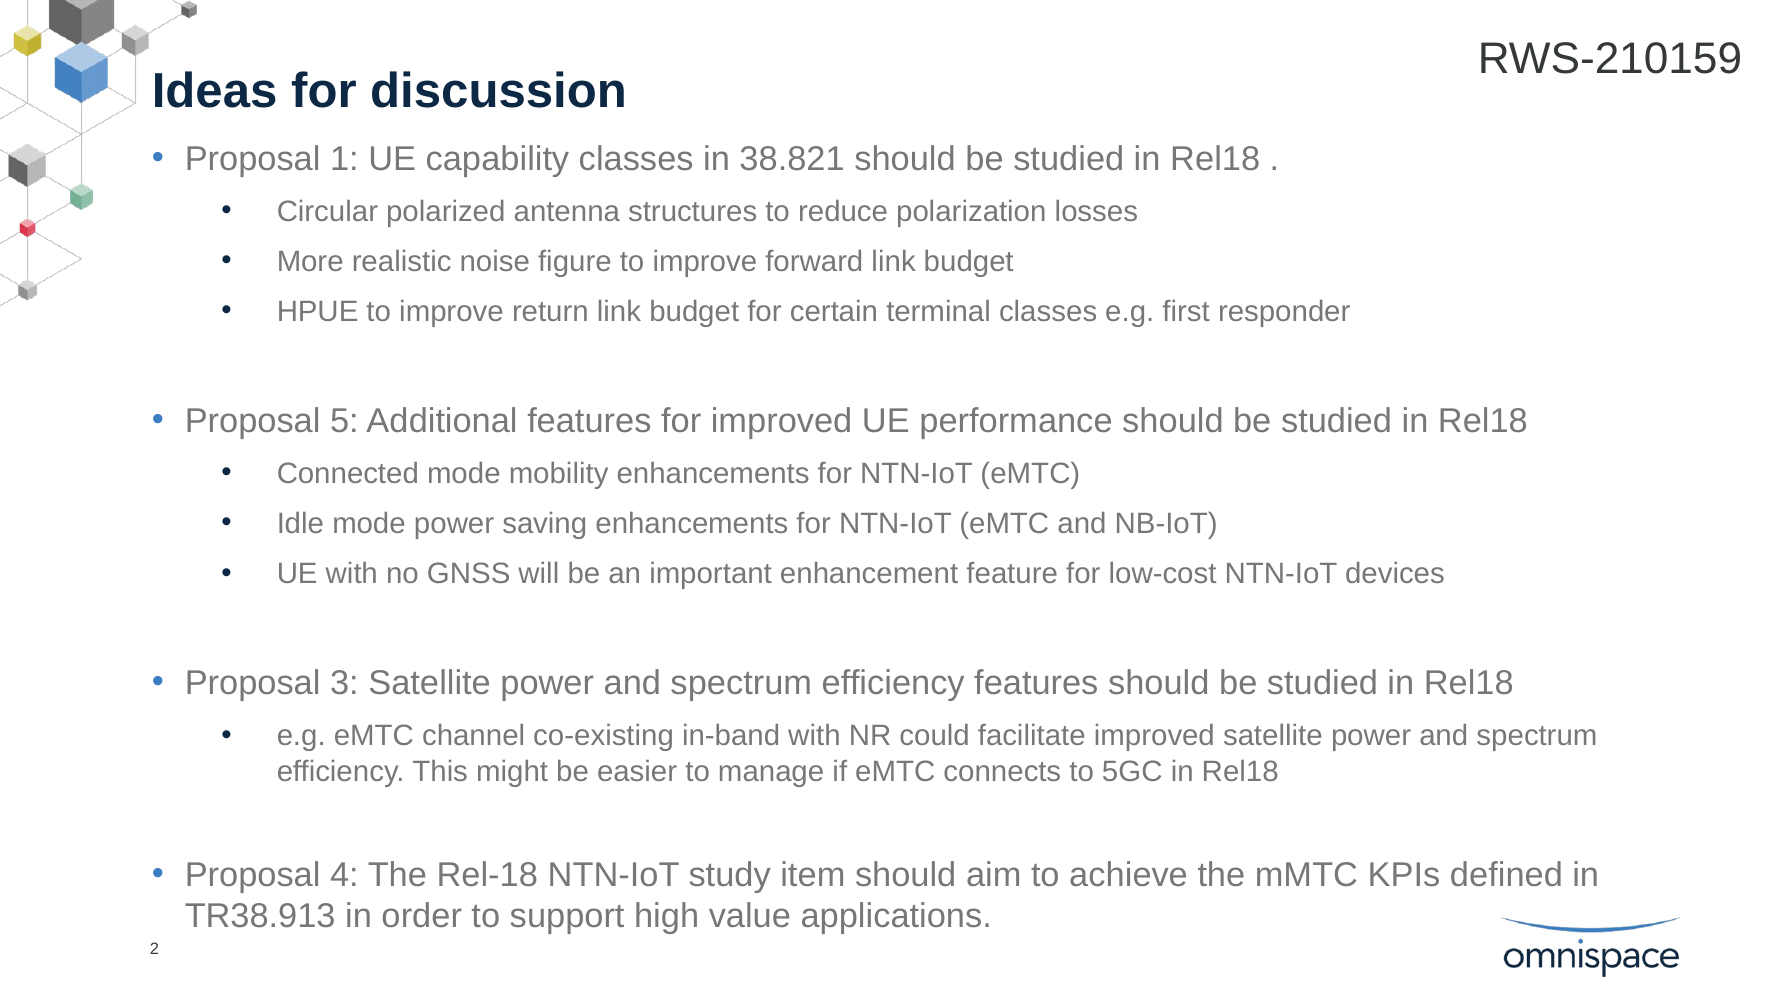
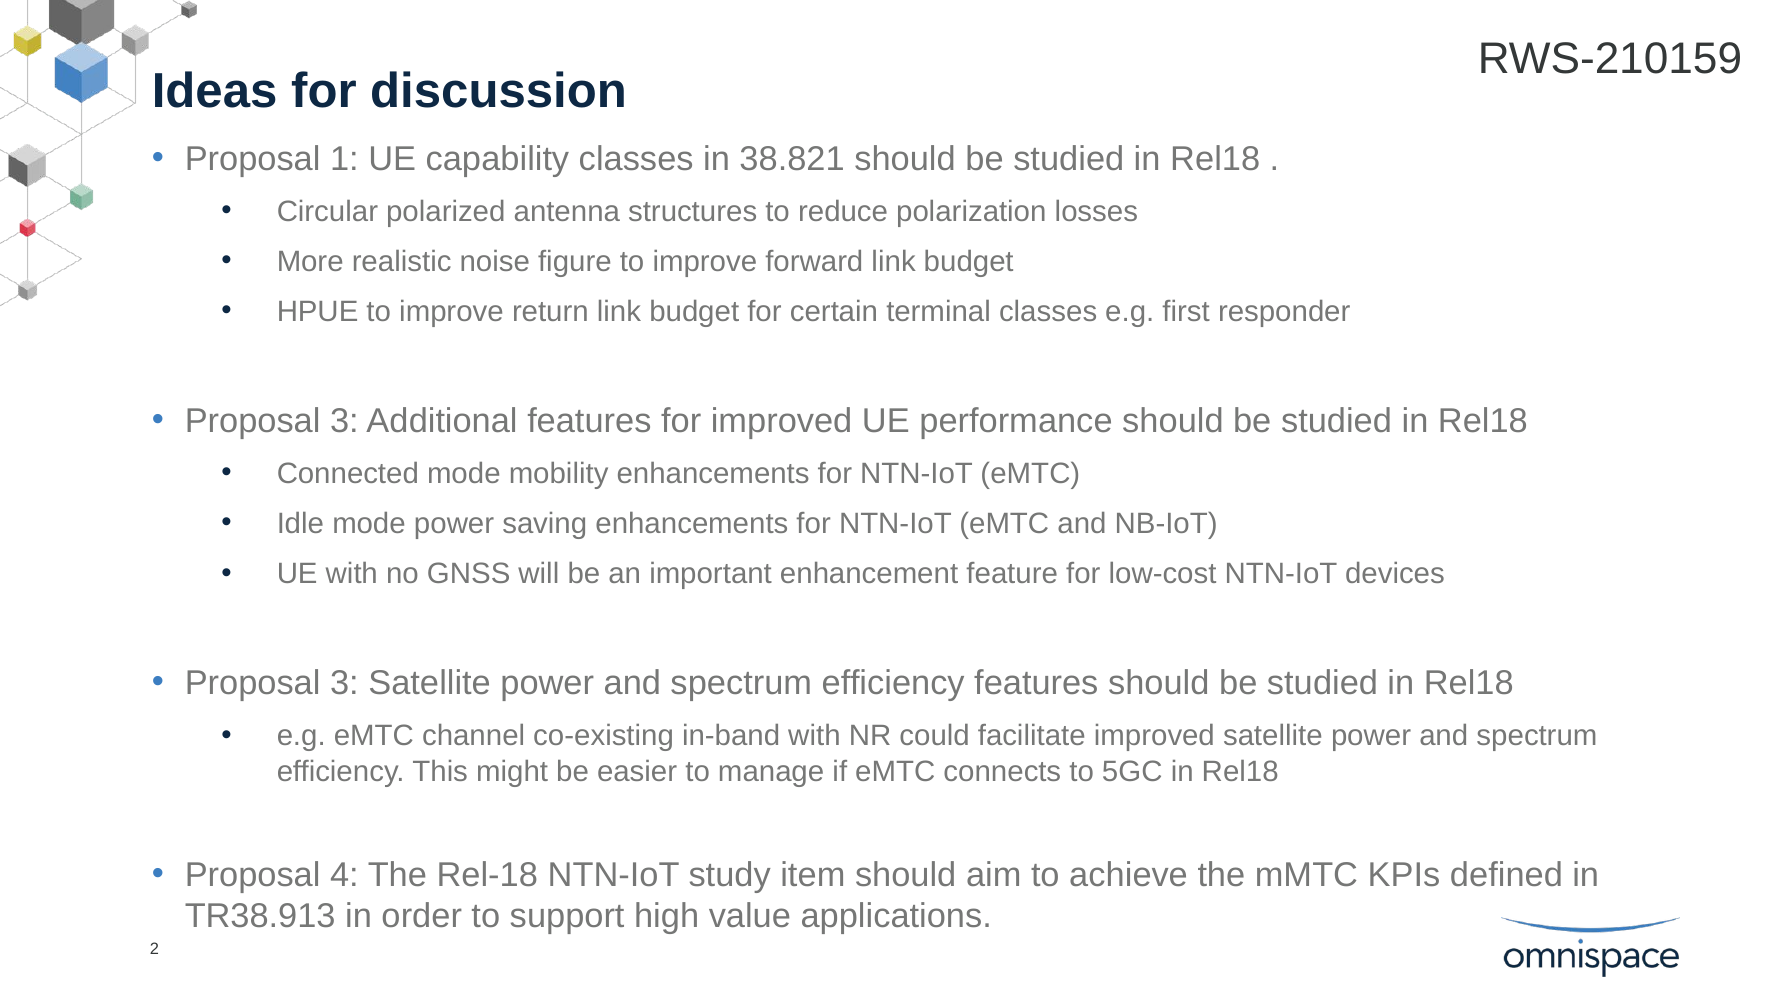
5: 5 -> 3 (344, 421)
